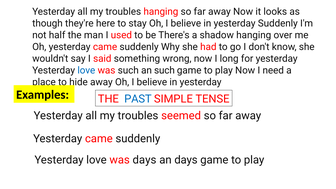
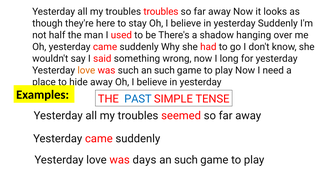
troubles hanging: hanging -> troubles (161, 12)
love colour: blue -> orange (86, 70)
days: days -> such (186, 160)
